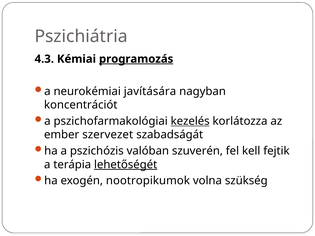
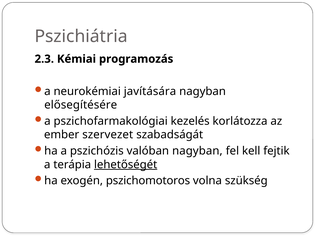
4.3: 4.3 -> 2.3 (44, 59)
programozás underline: present -> none (136, 59)
koncentrációt: koncentrációt -> elősegítésére (81, 105)
kezelés underline: present -> none (190, 121)
valóban szuverén: szuverén -> nagyban (197, 151)
nootropikumok: nootropikumok -> pszichomotoros (148, 181)
